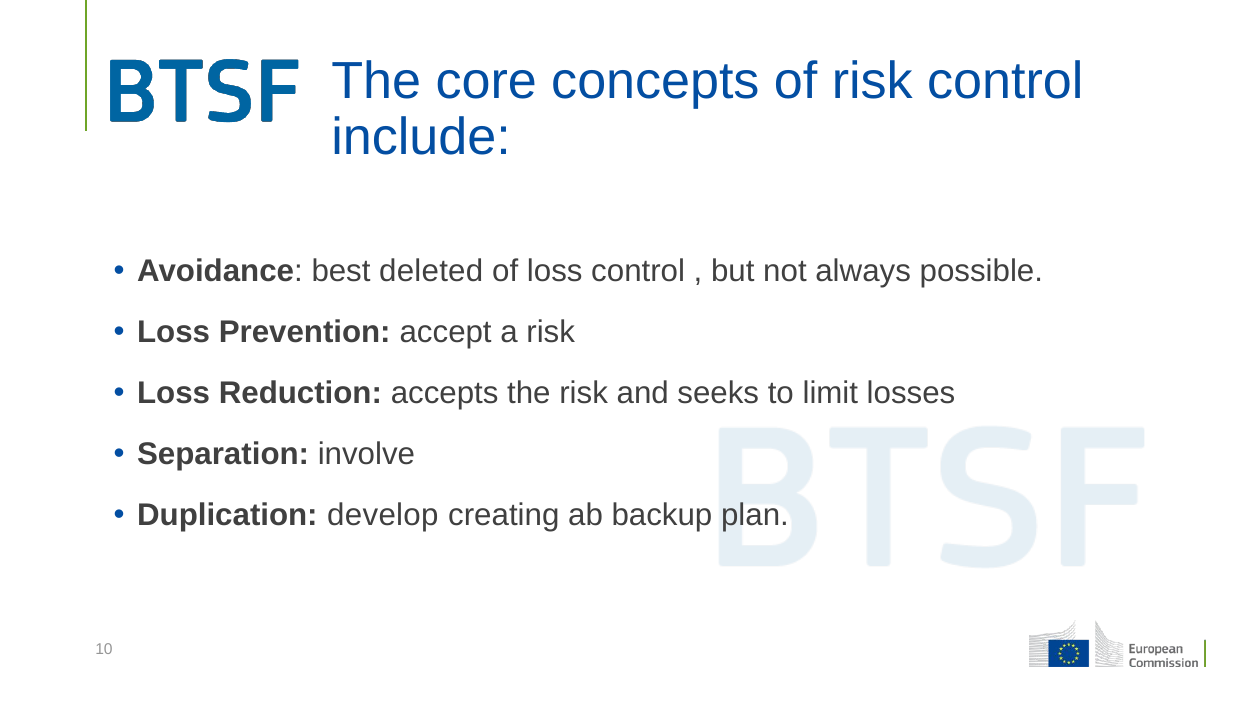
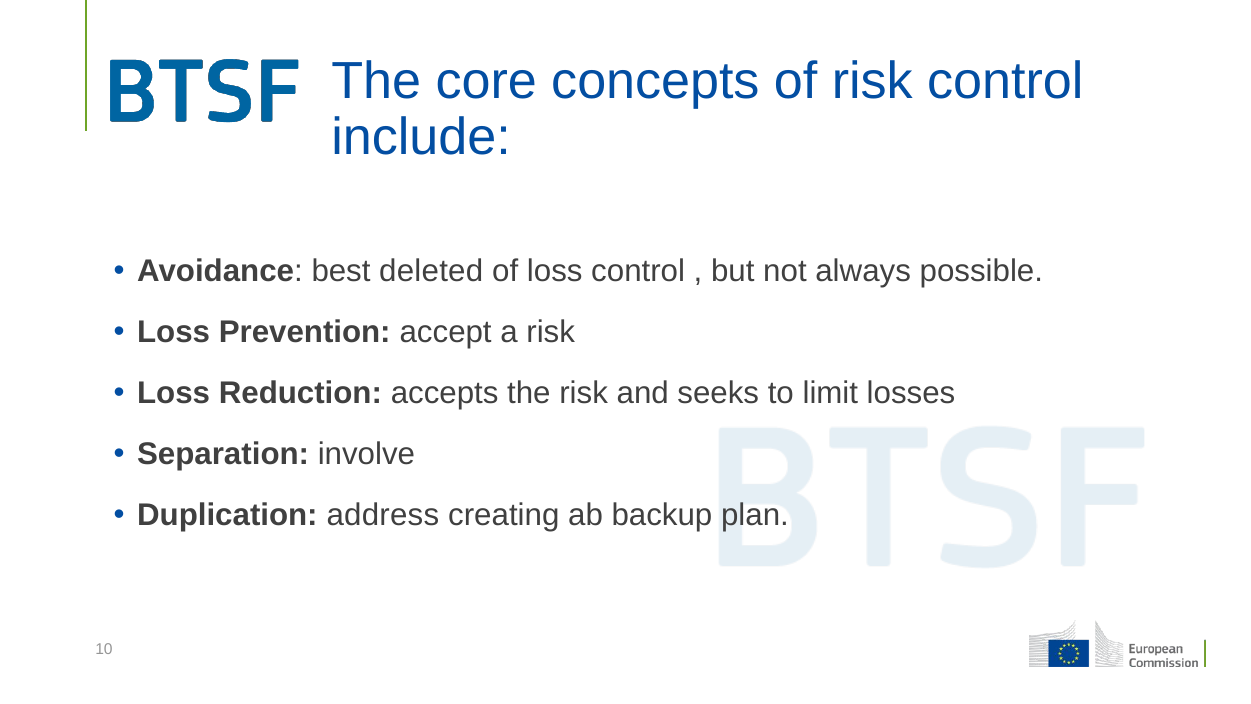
develop: develop -> address (383, 515)
